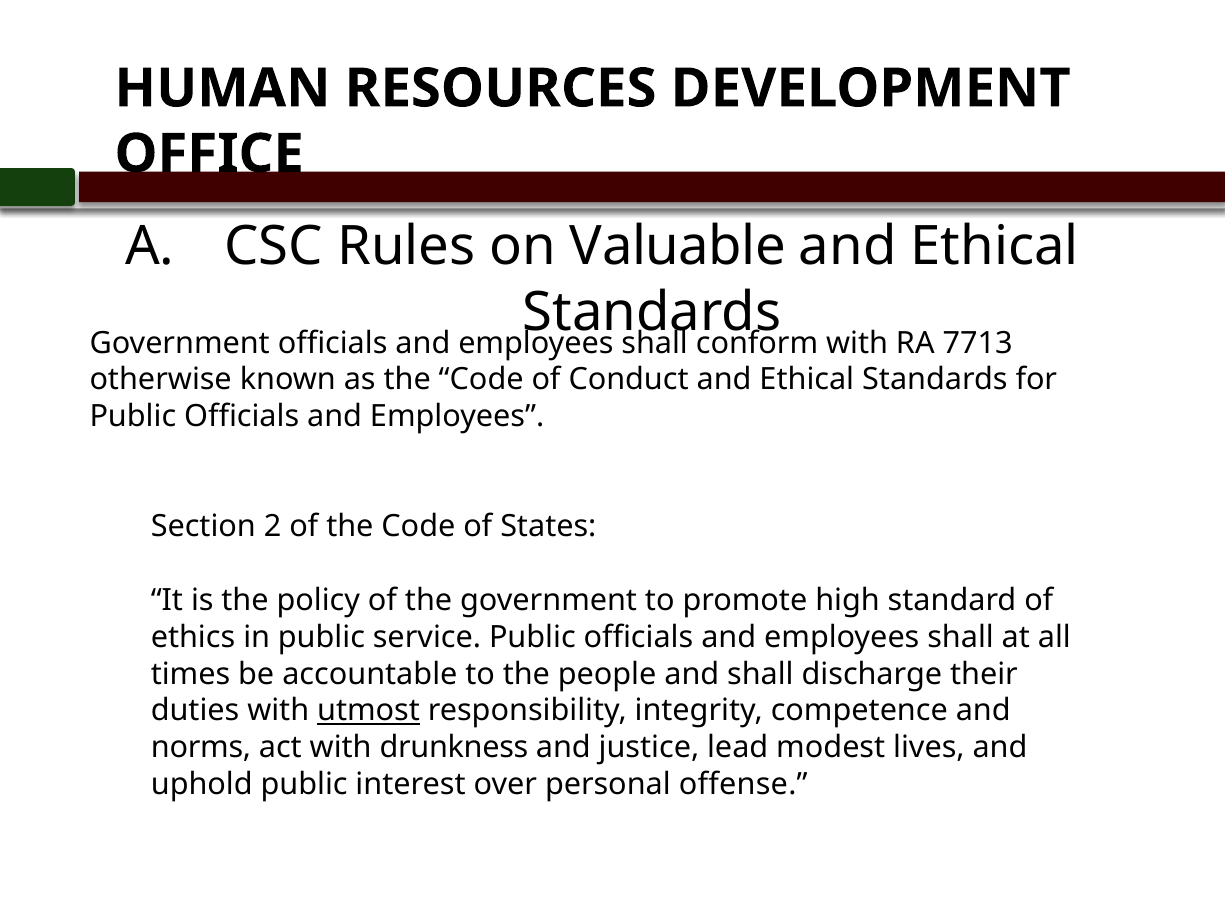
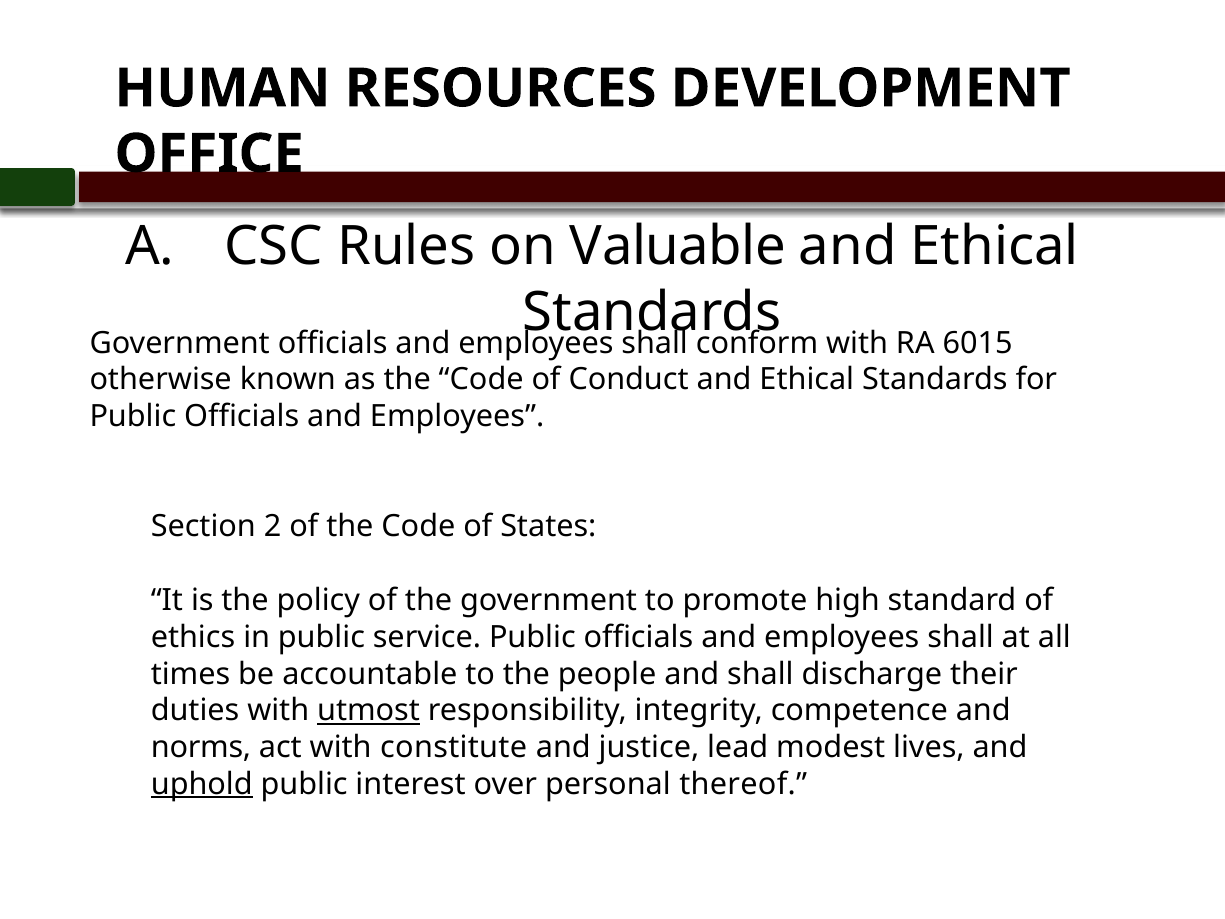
7713: 7713 -> 6015 (978, 343)
drunkness: drunkness -> constitute (454, 747)
uphold underline: none -> present (202, 784)
offense: offense -> thereof (743, 784)
